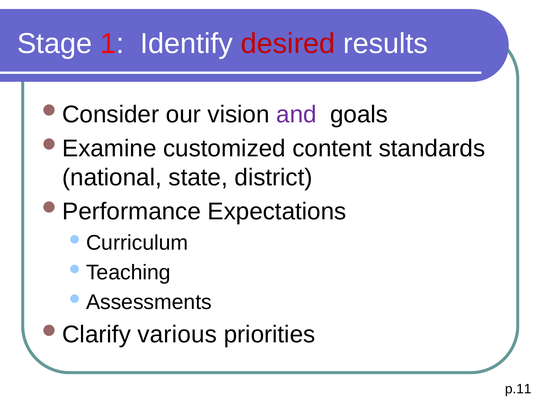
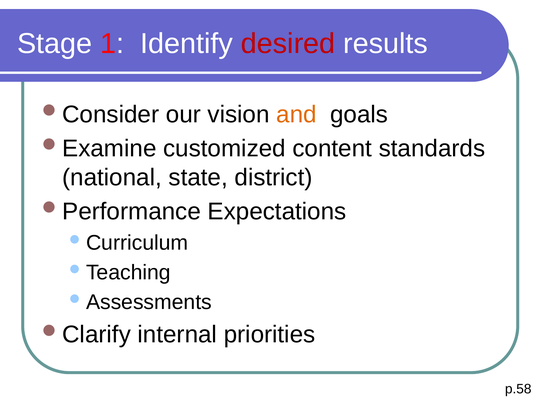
and colour: purple -> orange (296, 114)
various: various -> internal (177, 334)
p.11: p.11 -> p.58 (518, 389)
